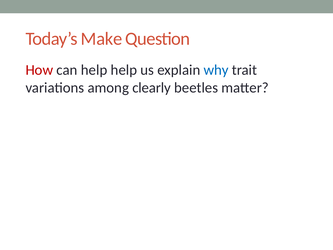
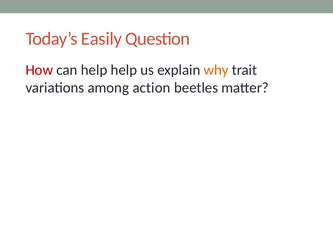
Make: Make -> Easily (101, 39)
why colour: blue -> orange (216, 70)
clearly: clearly -> action (151, 88)
